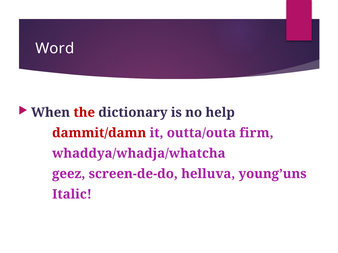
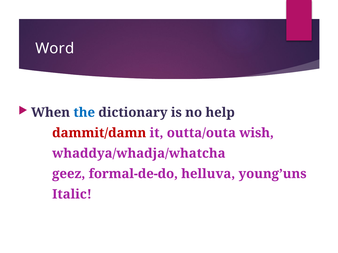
the colour: red -> blue (84, 113)
firm: firm -> wish (257, 133)
screen-de-do: screen-de-do -> formal-de-do (133, 174)
